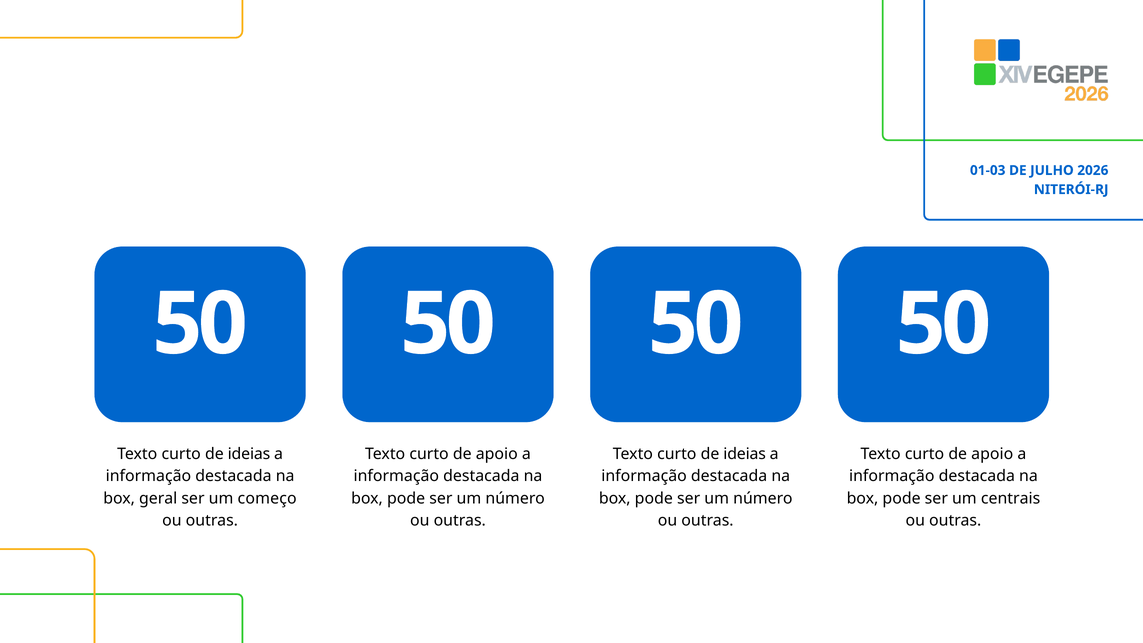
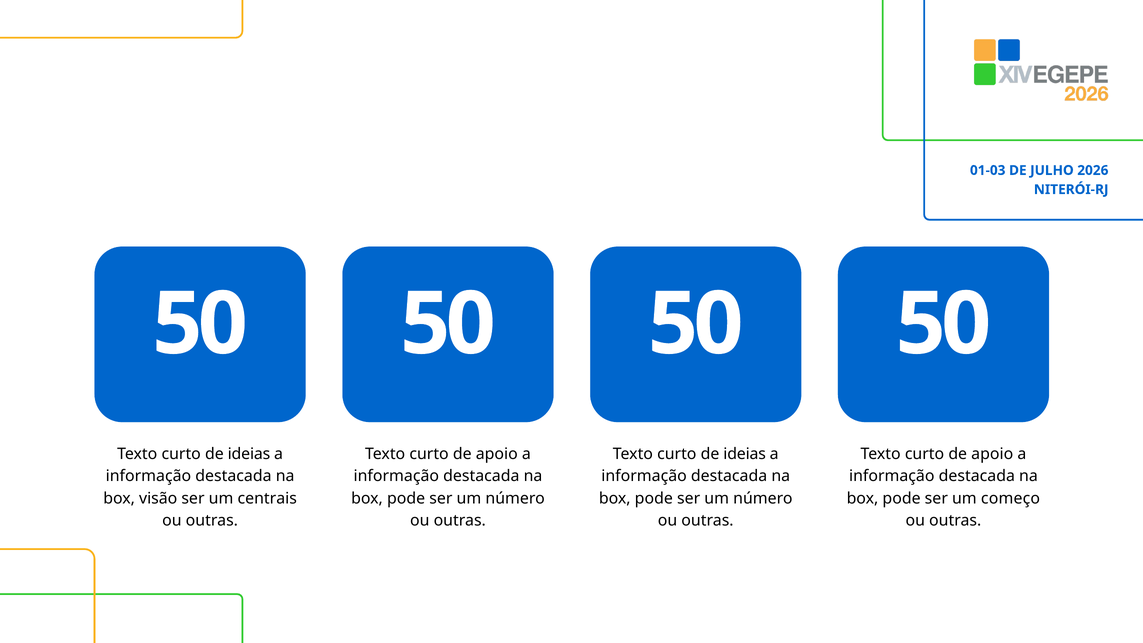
geral: geral -> visão (158, 498)
começo: começo -> centrais (267, 498)
centrais: centrais -> começo (1011, 498)
